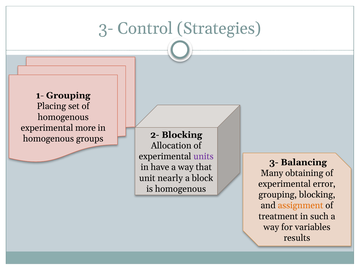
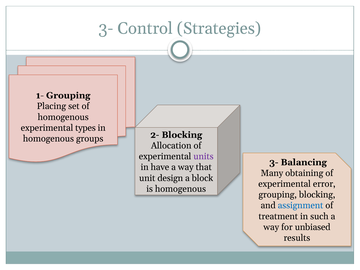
more: more -> types (85, 128)
nearly: nearly -> design (170, 178)
assignment colour: orange -> blue (301, 206)
variables: variables -> unbiased (313, 227)
